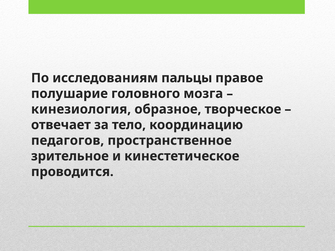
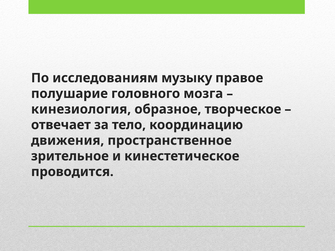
пальцы: пальцы -> музыку (187, 78)
педагогов: педагогов -> движения (68, 141)
